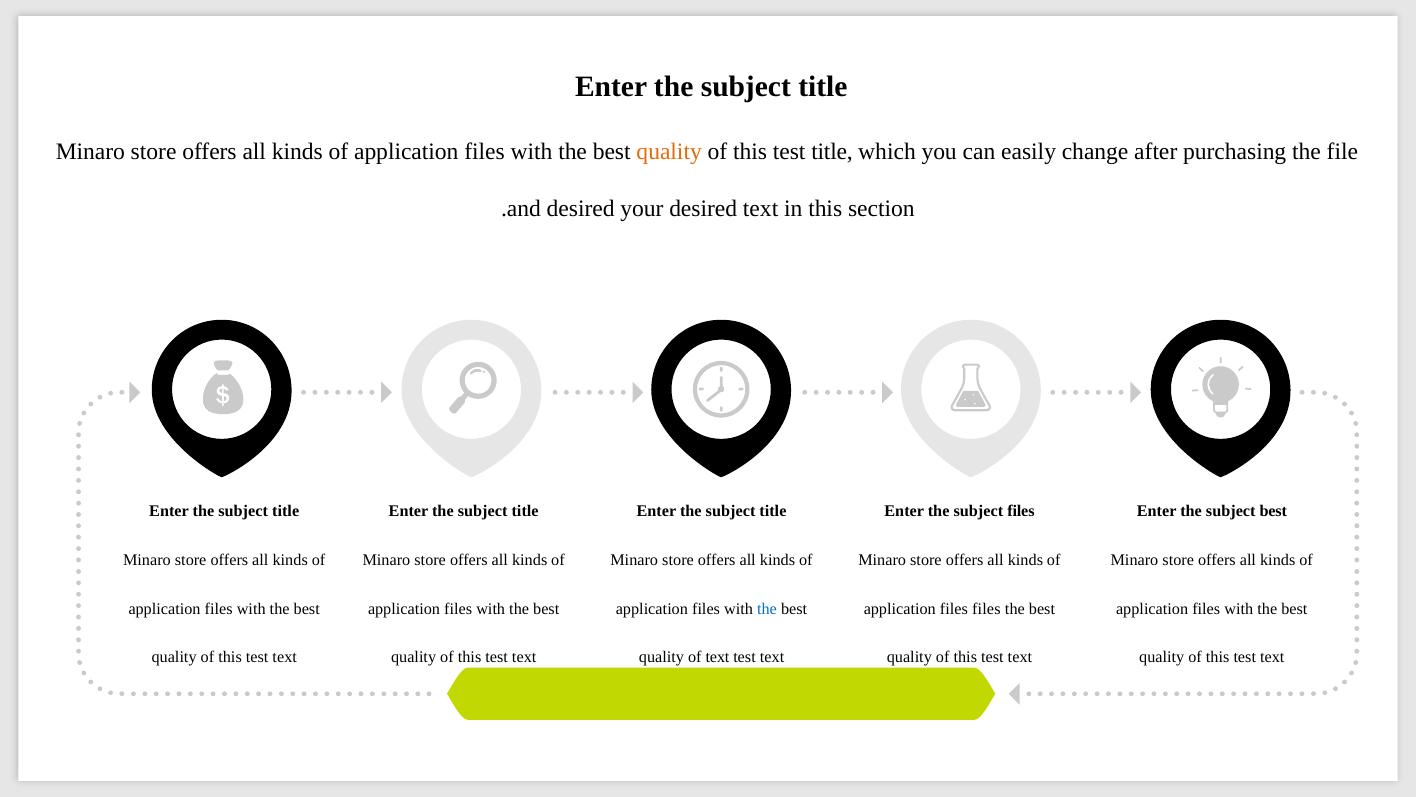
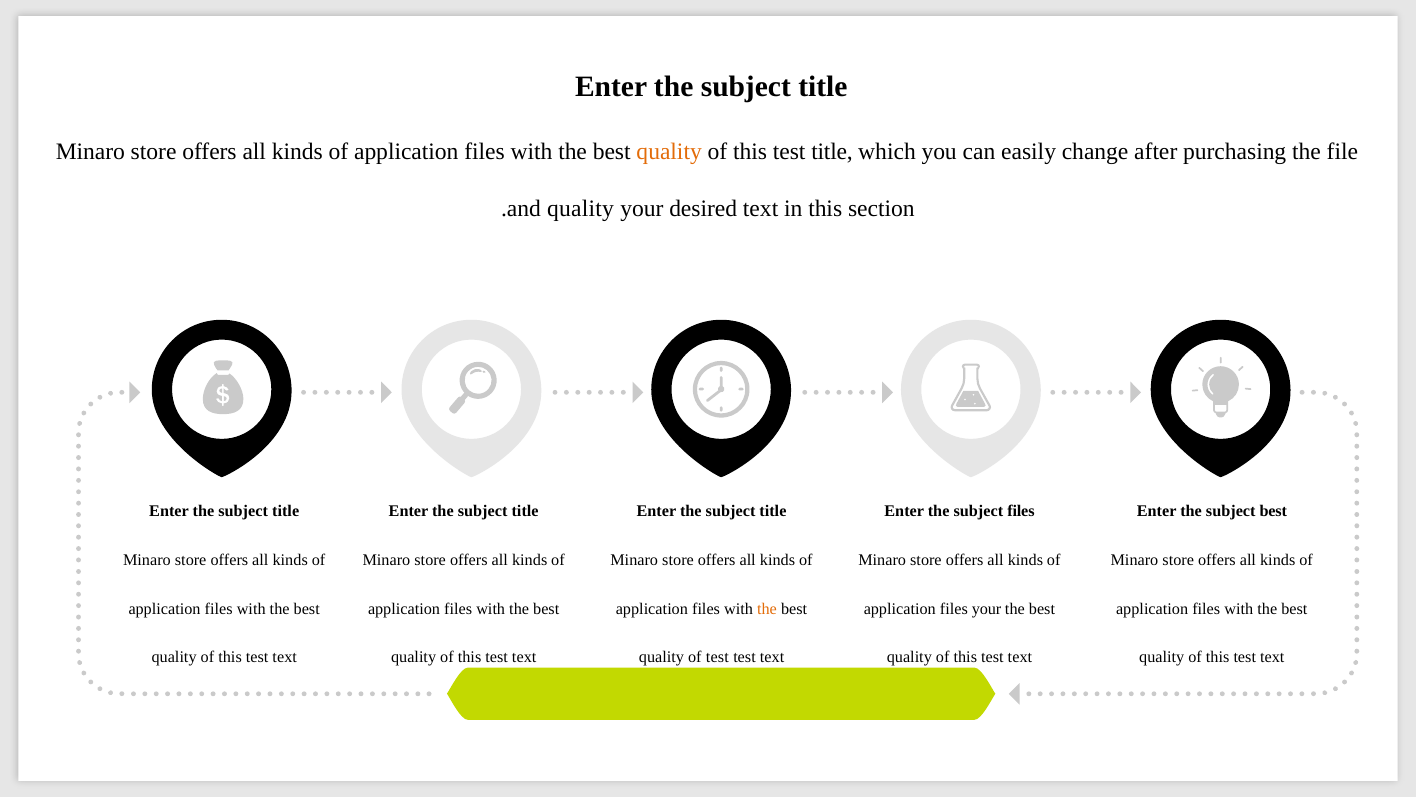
and desired: desired -> quality (580, 208)
the colour: blue -> orange (767, 608)
files files: files -> your (987, 608)
of text: text -> test (717, 657)
